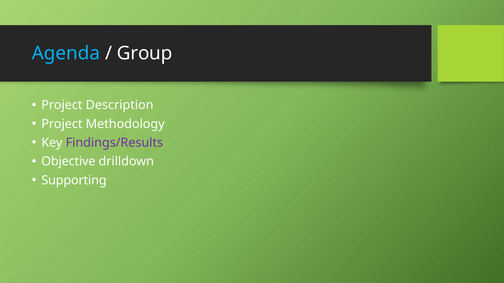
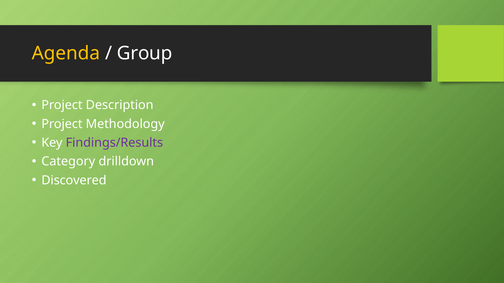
Agenda colour: light blue -> yellow (66, 53)
Objective: Objective -> Category (68, 162)
Supporting: Supporting -> Discovered (74, 181)
